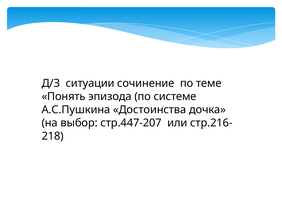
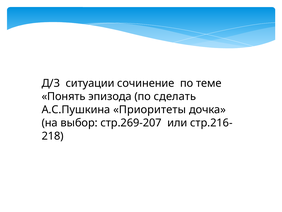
системе: системе -> сделать (175, 96)
Достоинства: Достоинства -> Приоритеты (150, 109)
стр.447-207: стр.447-207 -> стр.269-207 (131, 123)
